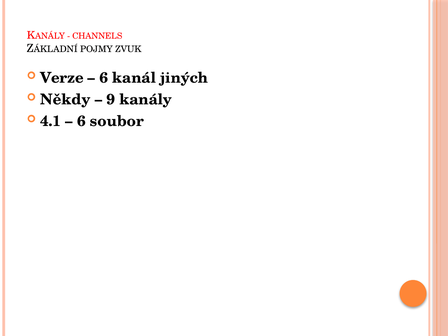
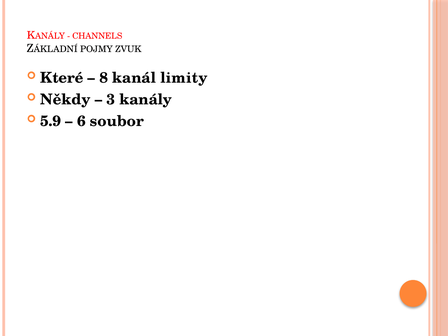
Verze: Verze -> Které (62, 78)
6: 6 -> 8 (104, 78)
jiných: jiných -> limity (184, 78)
9: 9 -> 3 (111, 100)
4.1: 4.1 -> 5.9 (51, 121)
